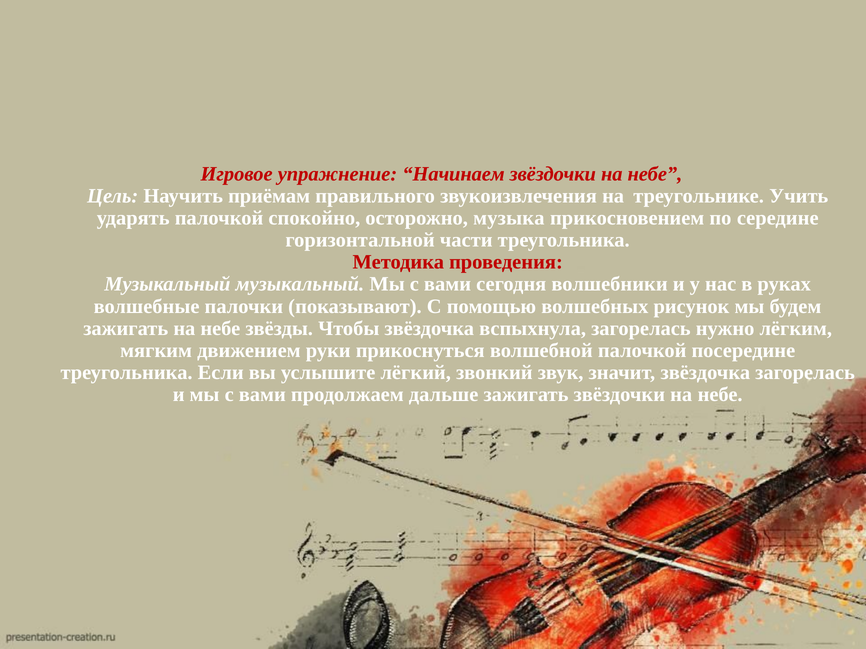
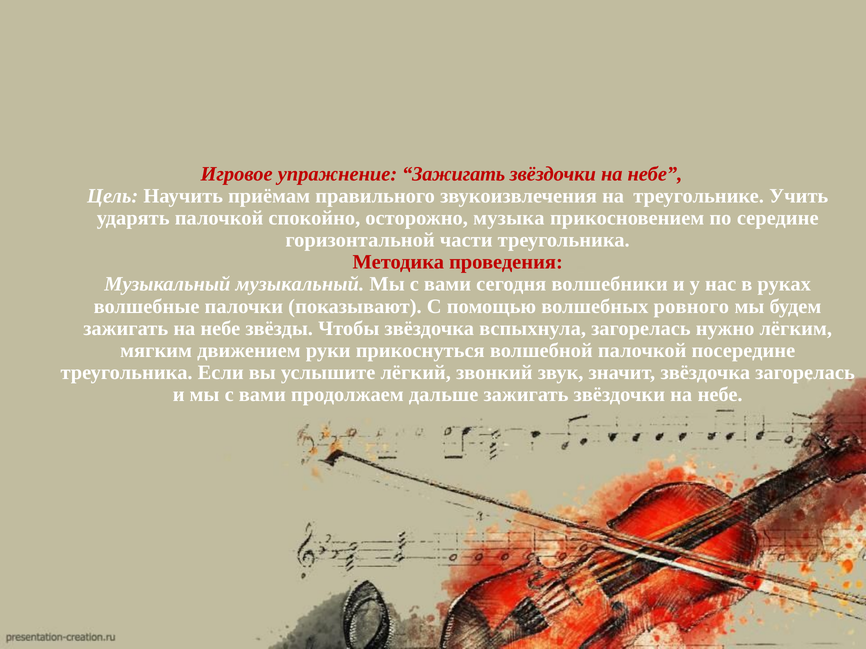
упражнение Начинаем: Начинаем -> Зажигать (454, 174)
рисунок: рисунок -> ровного (691, 307)
